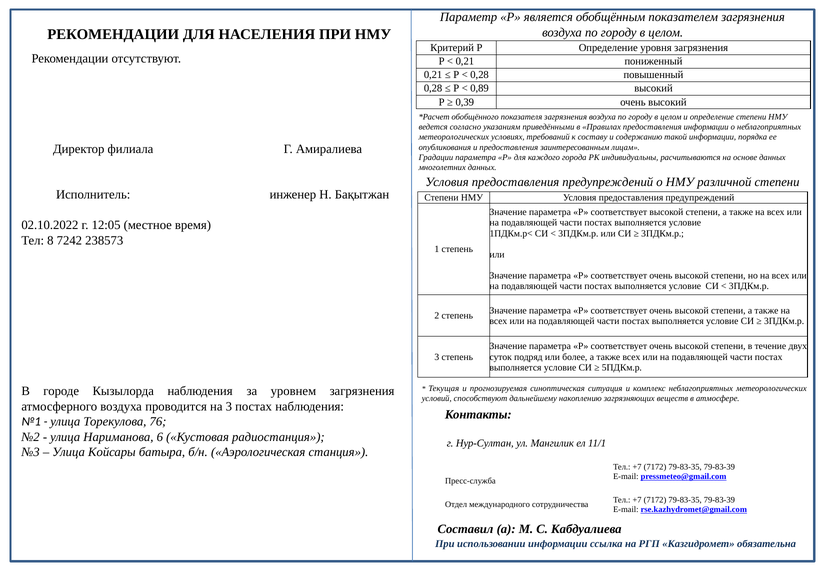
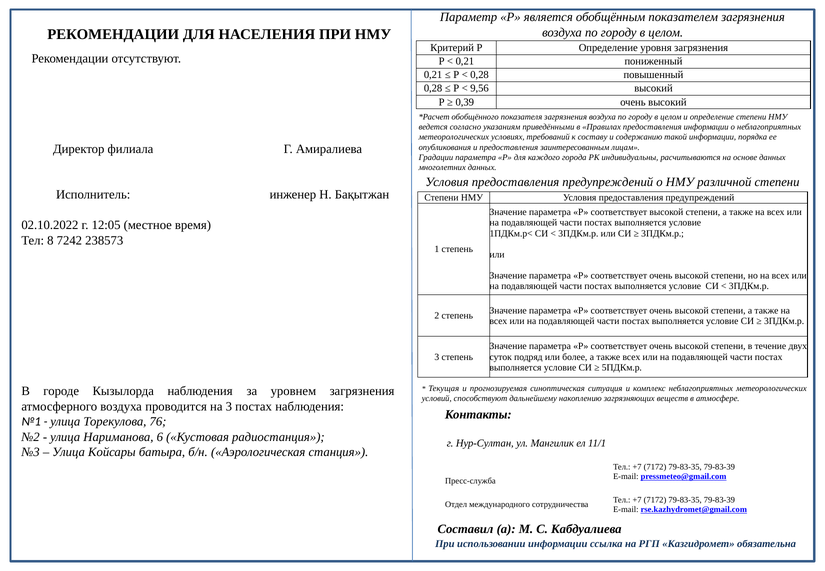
0,89: 0,89 -> 9,56 (480, 88)
